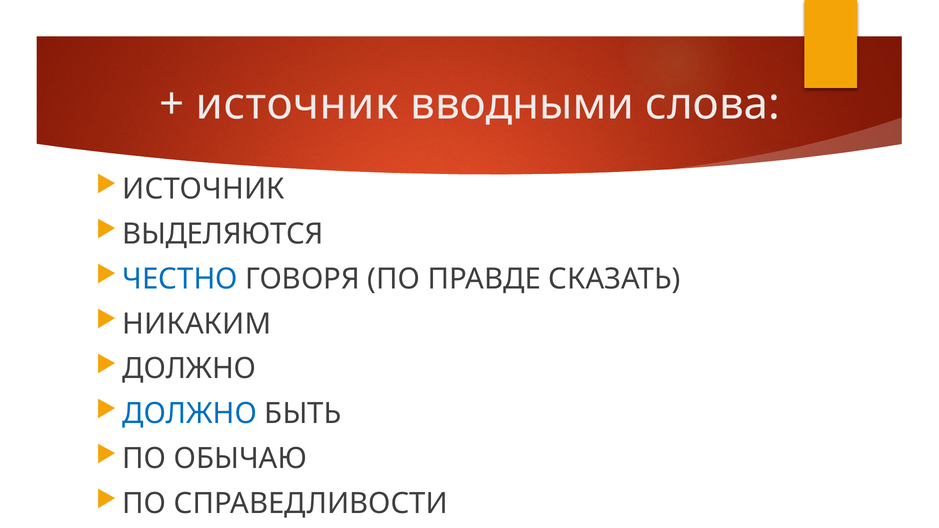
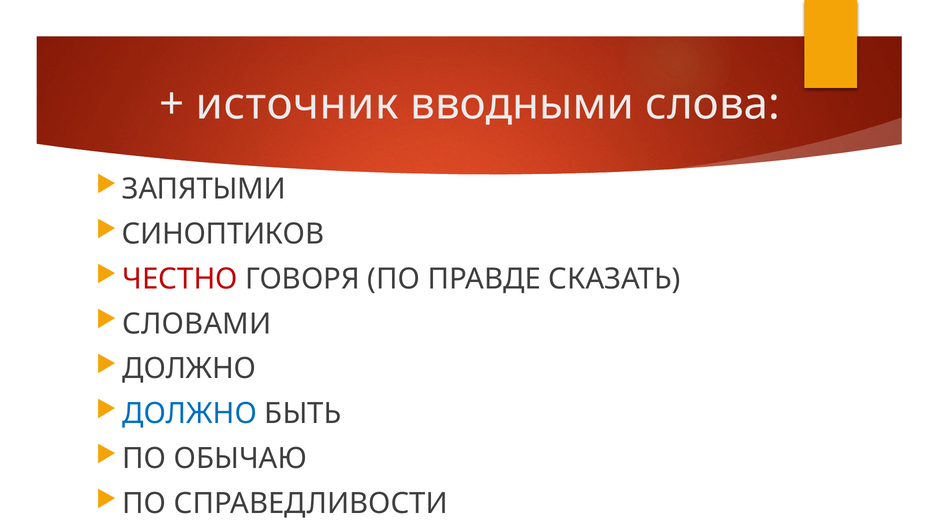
ИСТОЧНИК: ИСТОЧНИК -> ЗАПЯТЫМИ (204, 189)
ВЫДЕЛЯЮТСЯ: ВЫДЕЛЯЮТСЯ -> СИНОПТИКОВ (223, 234)
ЧЕСТНО colour: blue -> red (180, 279)
НИКАКИМ: НИКАКИМ -> СЛОВАМИ (197, 324)
